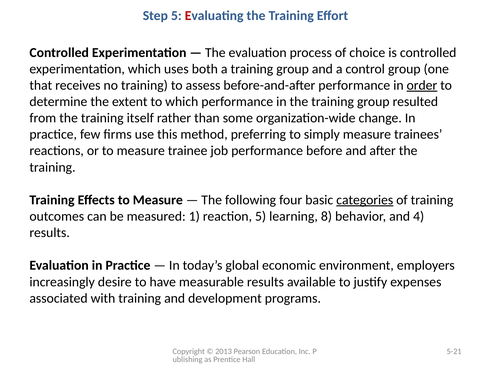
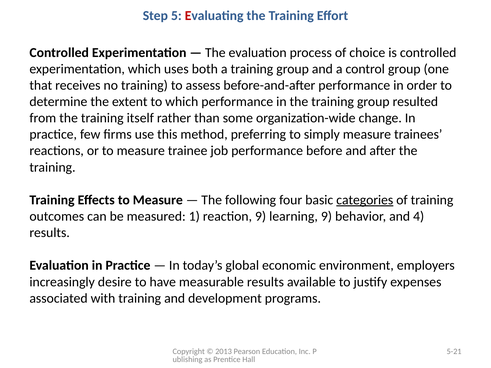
order underline: present -> none (422, 85)
reaction 5: 5 -> 9 (261, 216)
learning 8: 8 -> 9 (327, 216)
